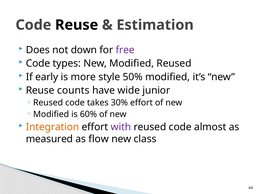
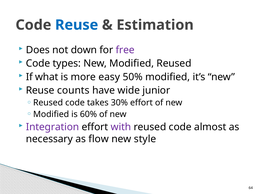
Reuse colour: black -> blue (77, 25)
early: early -> what (47, 77)
style: style -> easy (109, 77)
Integration colour: orange -> purple (52, 127)
measured: measured -> necessary (49, 139)
class: class -> style (145, 139)
